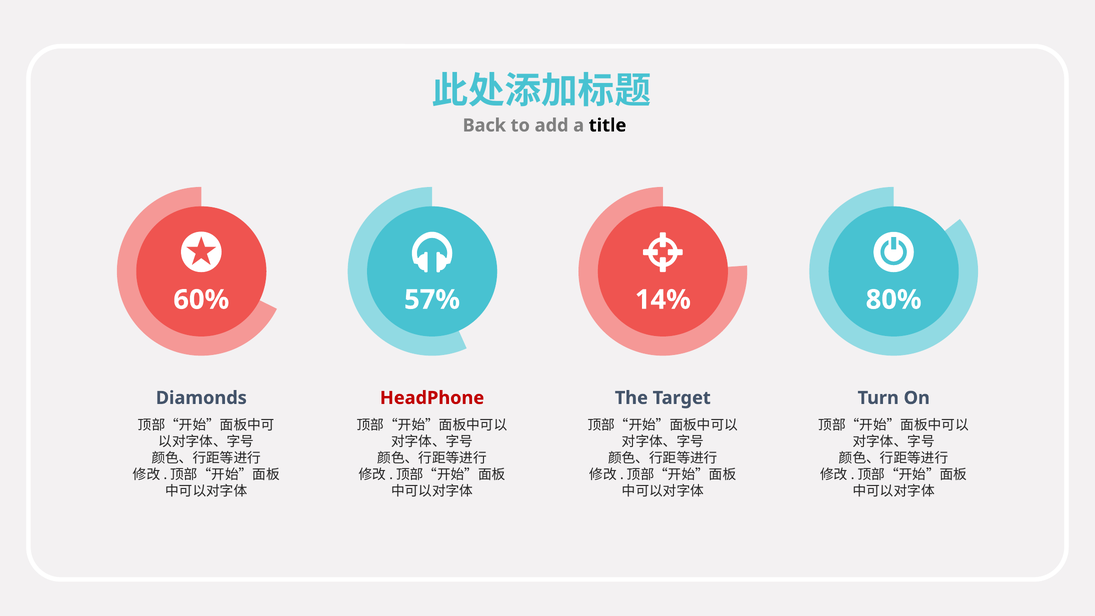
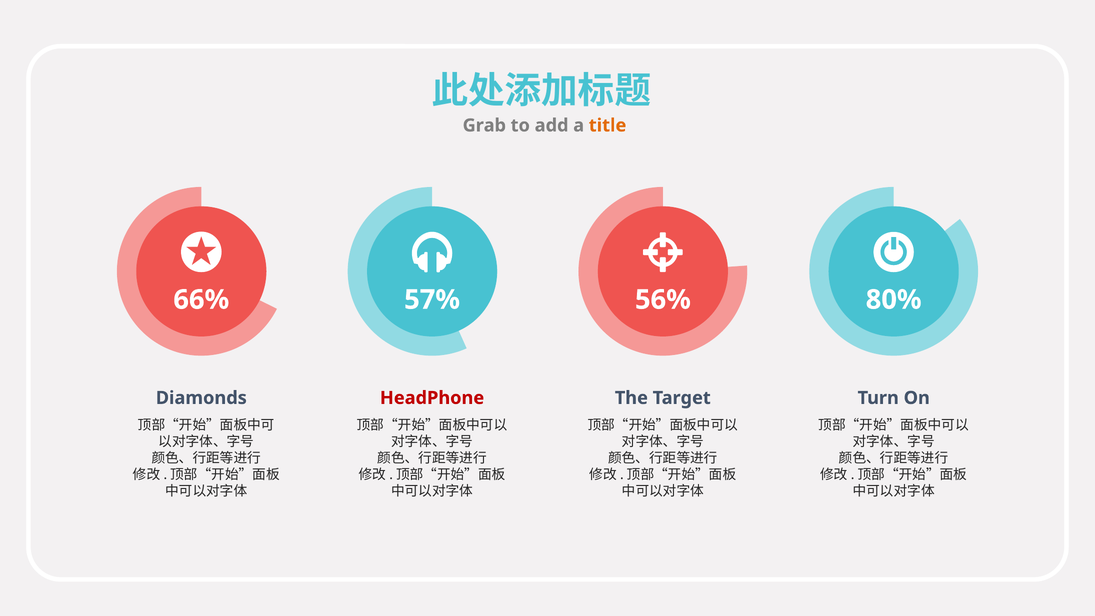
Back: Back -> Grab (484, 125)
title colour: black -> orange (608, 125)
60%: 60% -> 66% (201, 300)
14%: 14% -> 56% (663, 300)
